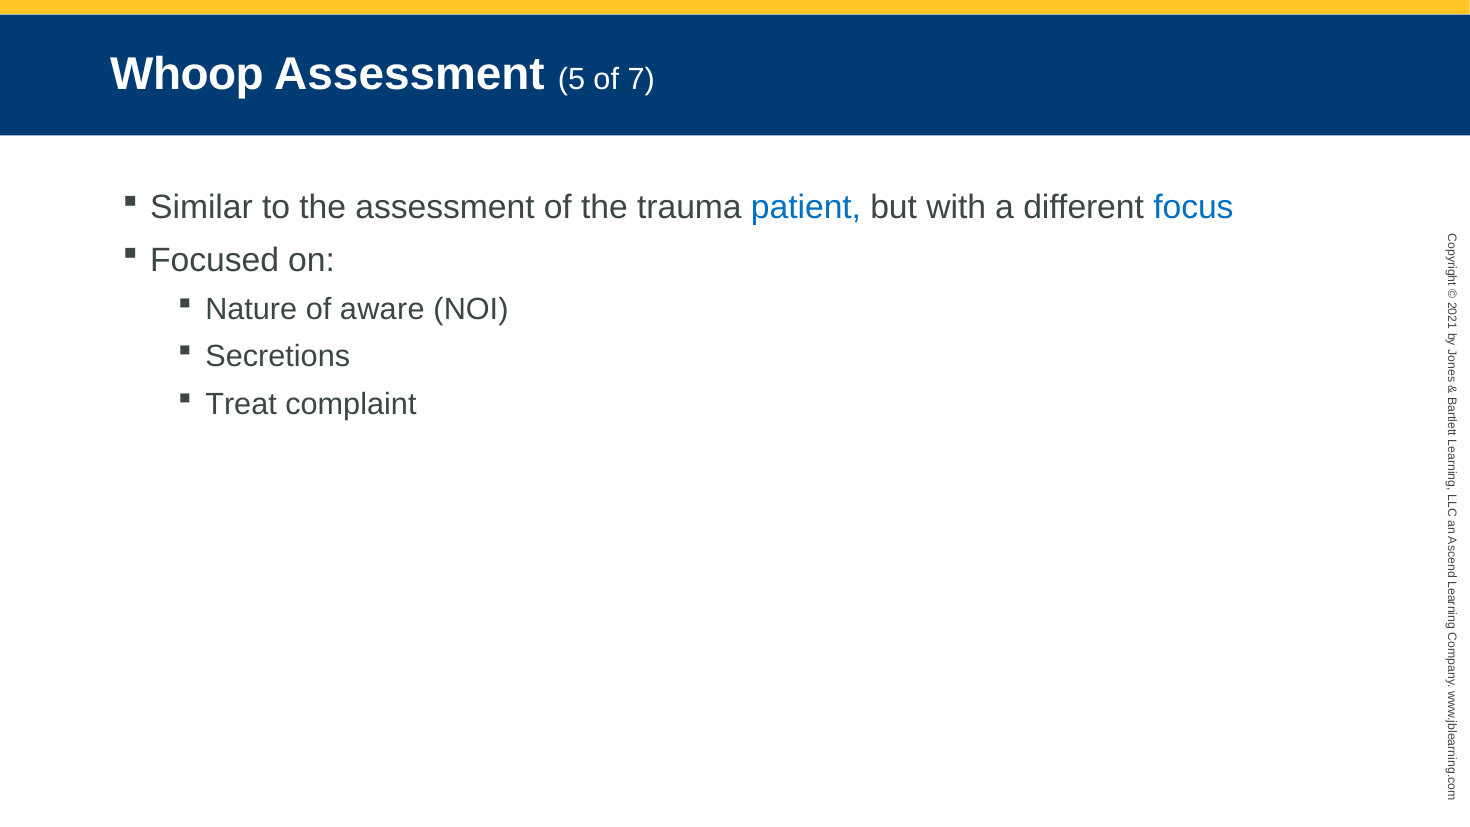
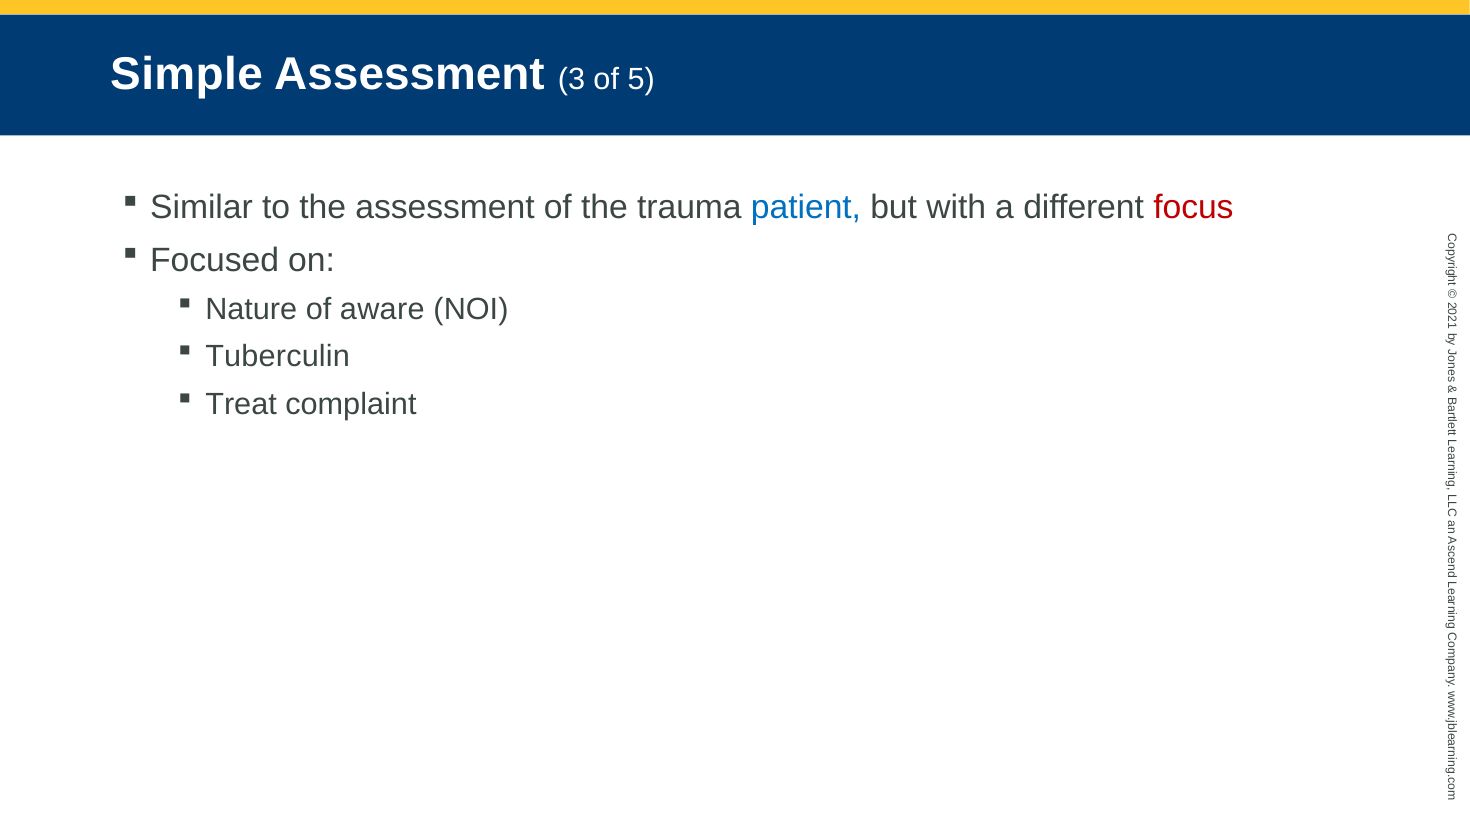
Whoop: Whoop -> Simple (187, 74)
5: 5 -> 3 (571, 79)
7: 7 -> 5 (641, 79)
focus colour: blue -> red (1193, 208)
Secretions: Secretions -> Tuberculin (278, 357)
